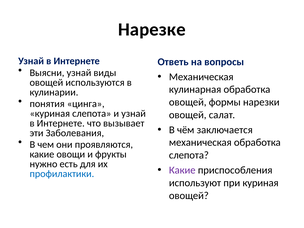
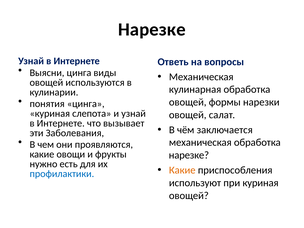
Выясни узнай: узнай -> цинга (79, 73)
слепота: слепота -> нарезке (189, 155)
Какие colour: purple -> orange (182, 170)
